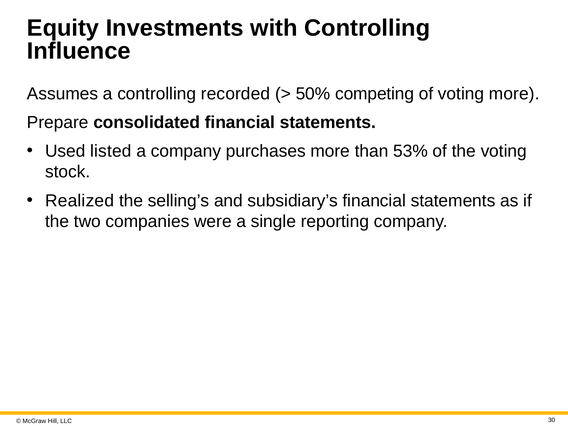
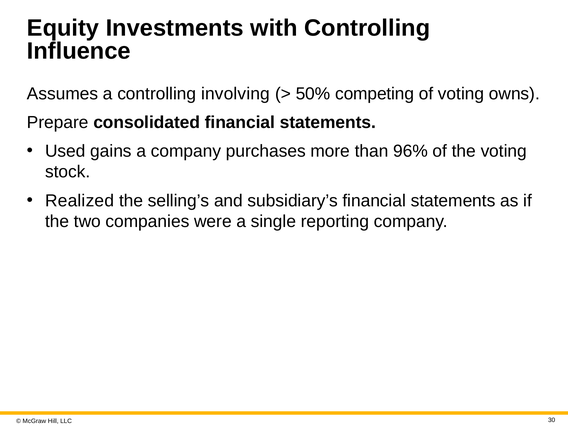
recorded: recorded -> involving (236, 94)
voting more: more -> owns (514, 94)
listed: listed -> gains (111, 151)
53%: 53% -> 96% (411, 151)
